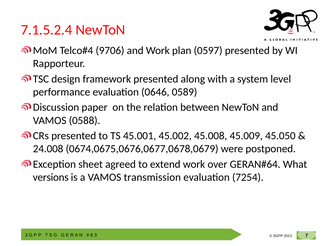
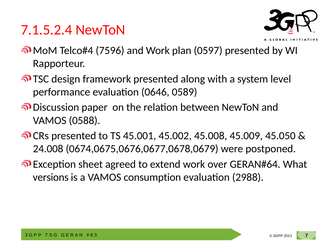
9706: 9706 -> 7596 (110, 50)
transmission: transmission -> consumption (152, 177)
7254: 7254 -> 2988 (248, 177)
